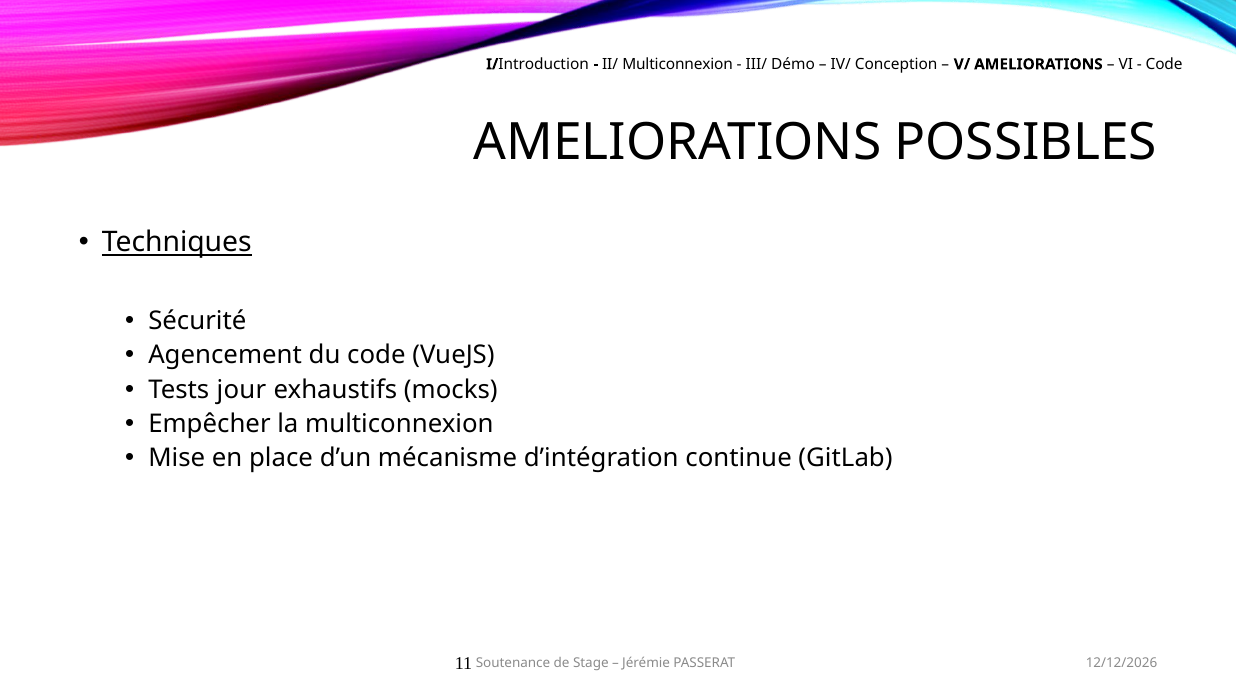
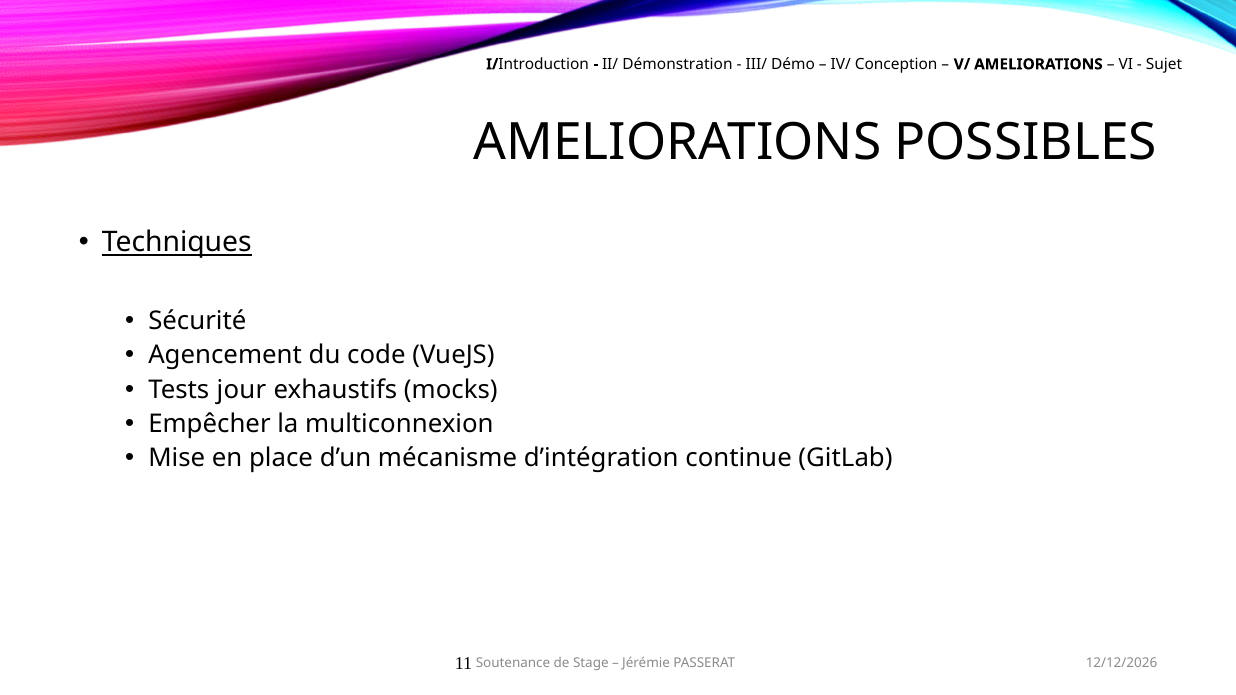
II/ Multiconnexion: Multiconnexion -> Démonstration (677, 64)
Code: Code -> Sujet (1164, 64)
